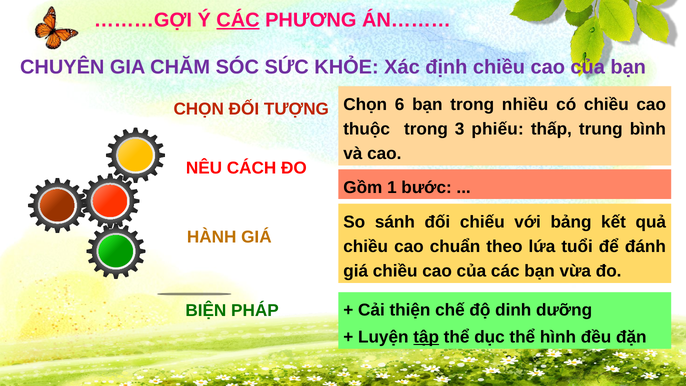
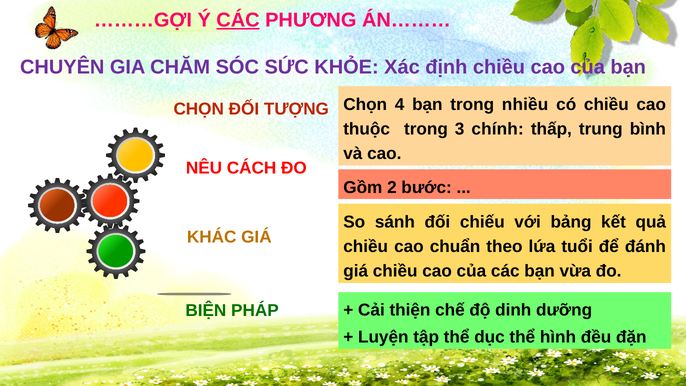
6: 6 -> 4 (400, 104)
phiếu: phiếu -> chính (498, 129)
1: 1 -> 2 (392, 187)
HÀNH: HÀNH -> KHÁC (212, 237)
tập underline: present -> none (426, 337)
